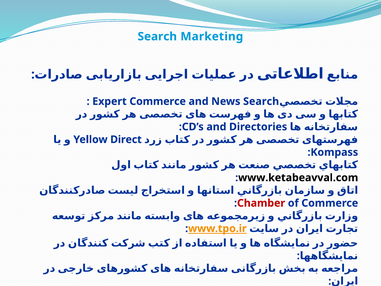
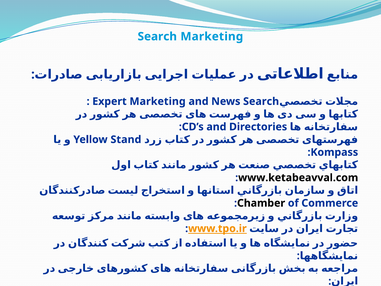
Commerce: Commerce -> Marketing (158, 101)
Yellow Direct: Direct -> Stand (126, 139)
Chamber colour: red -> black (261, 203)
